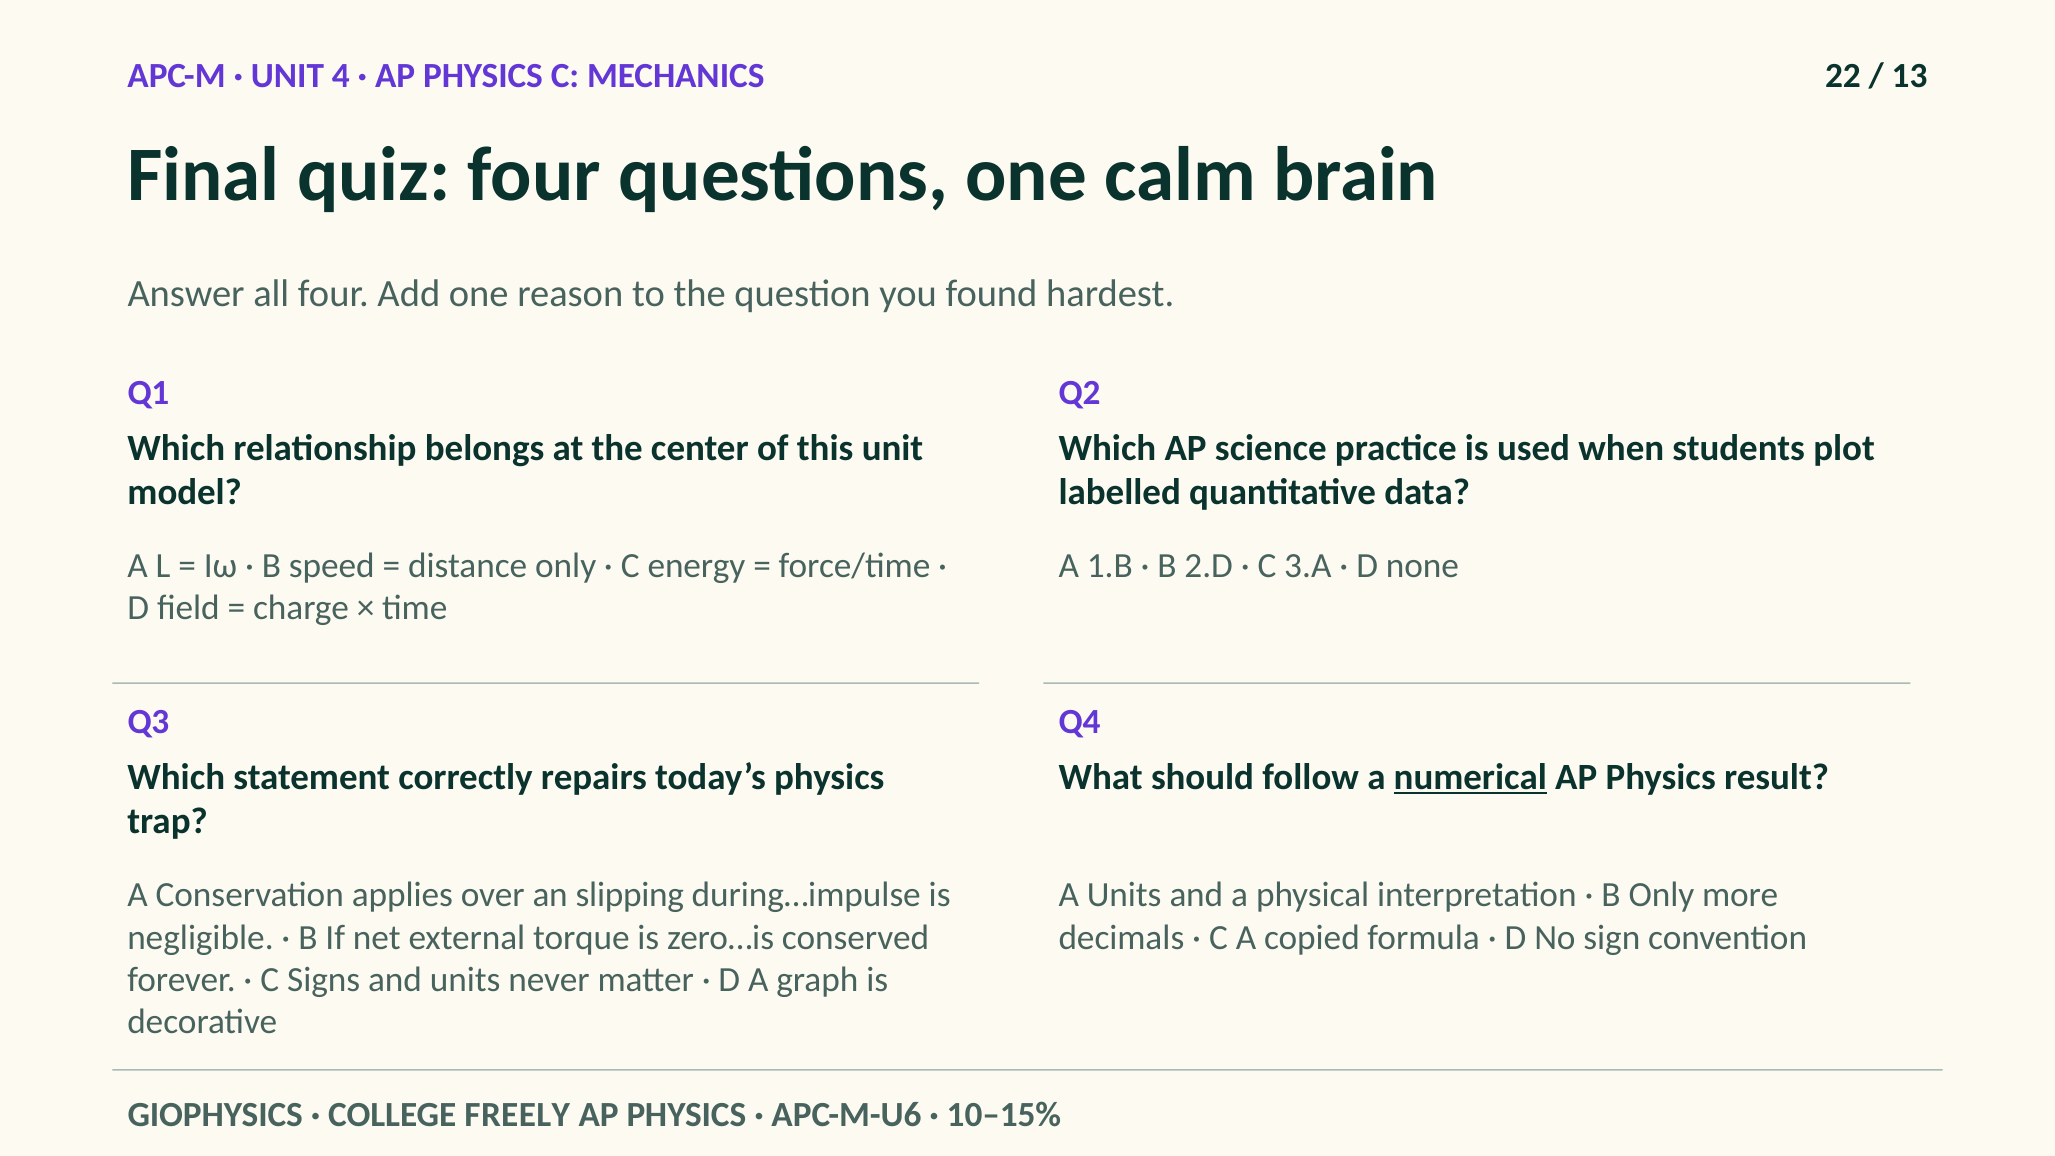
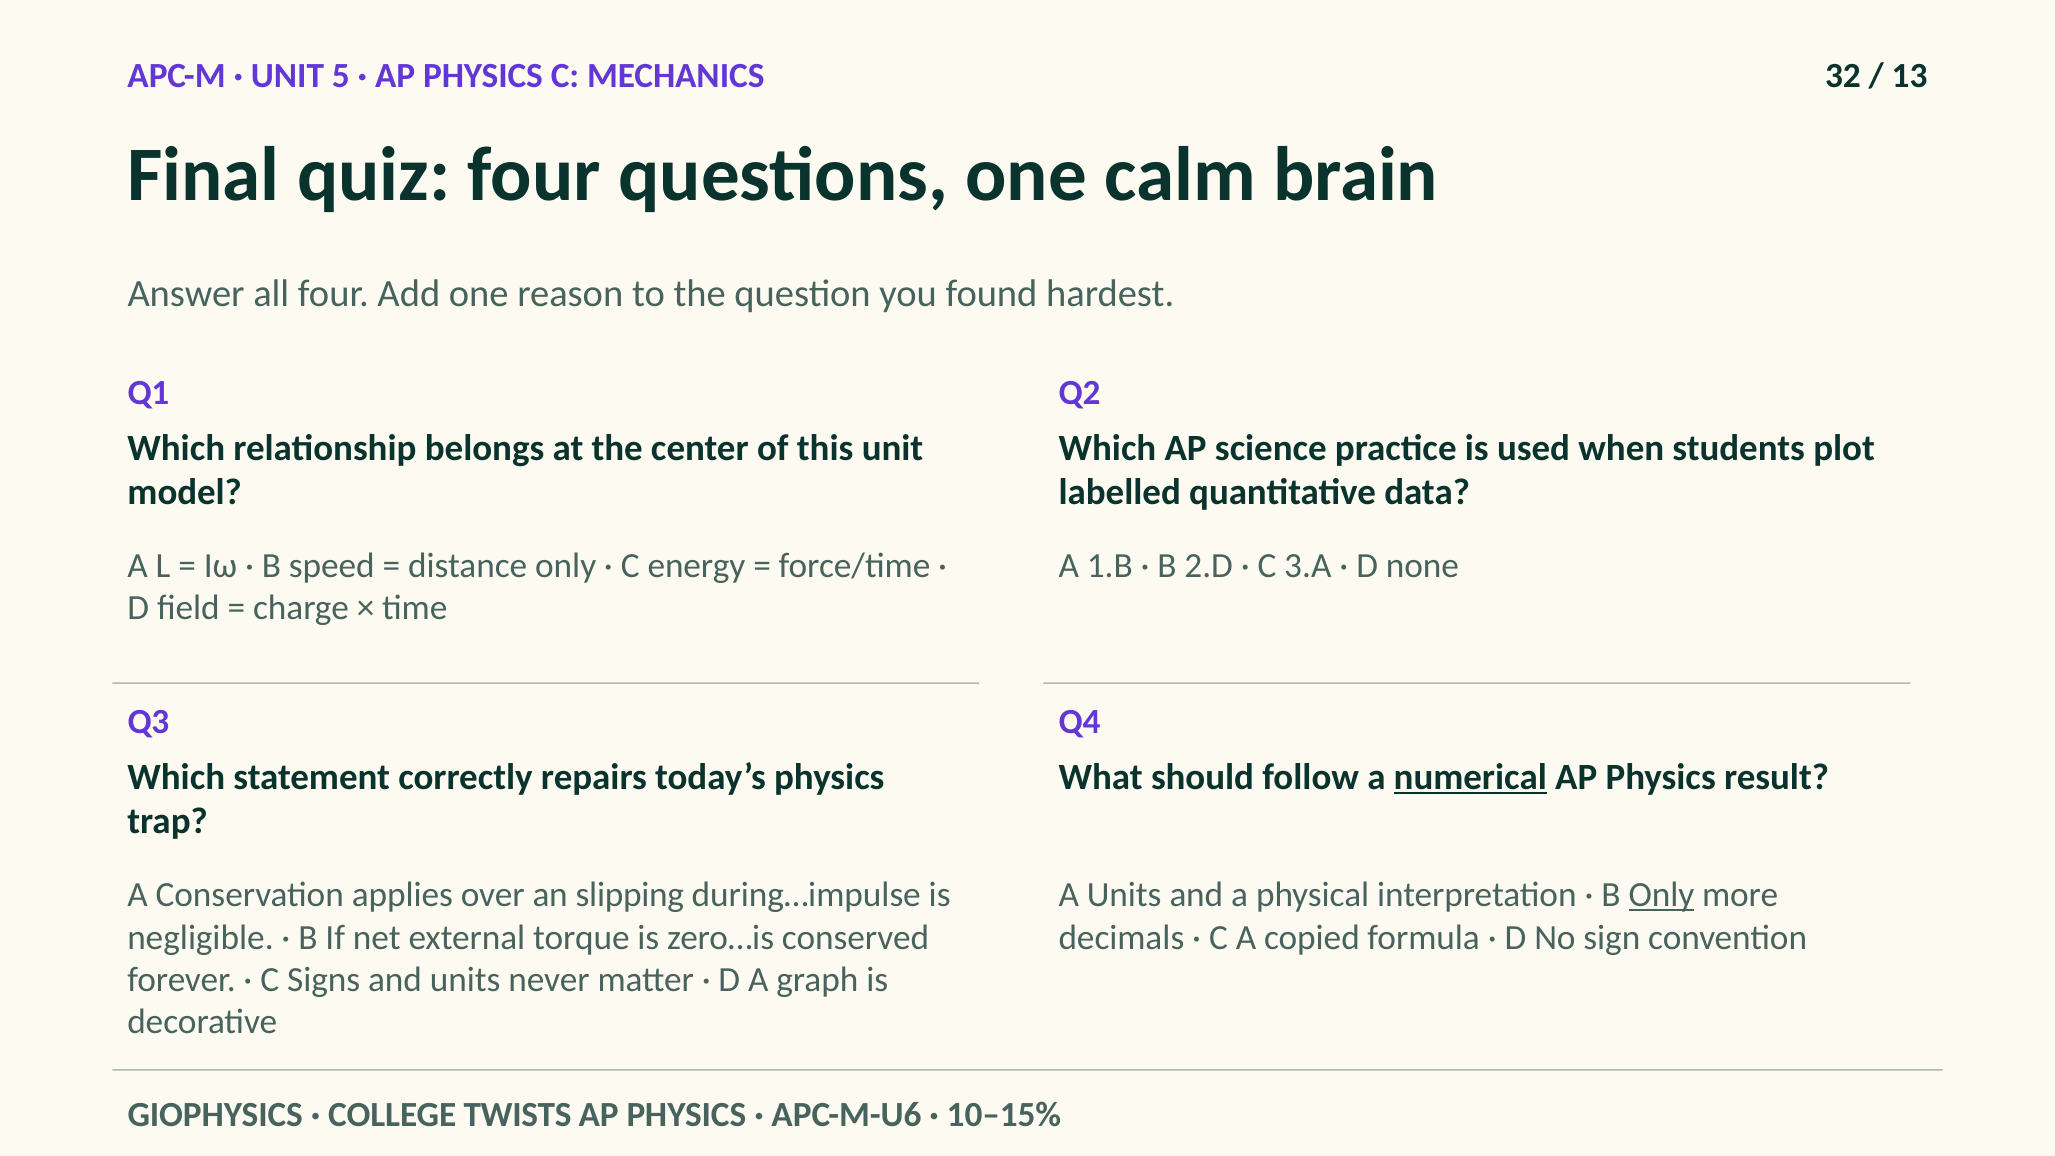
4: 4 -> 5 (341, 76)
22: 22 -> 32 (1843, 76)
Only underline: none -> present (1661, 895)
FREELY: FREELY -> TWISTS (518, 1115)
